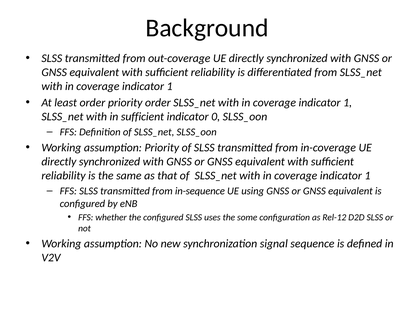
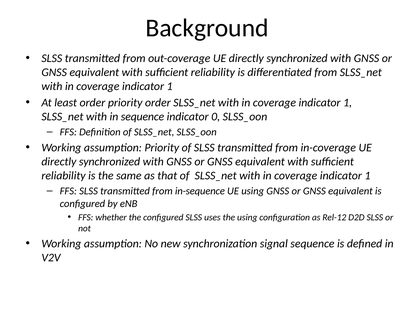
in sufficient: sufficient -> sequence (143, 117)
the some: some -> using (247, 217)
